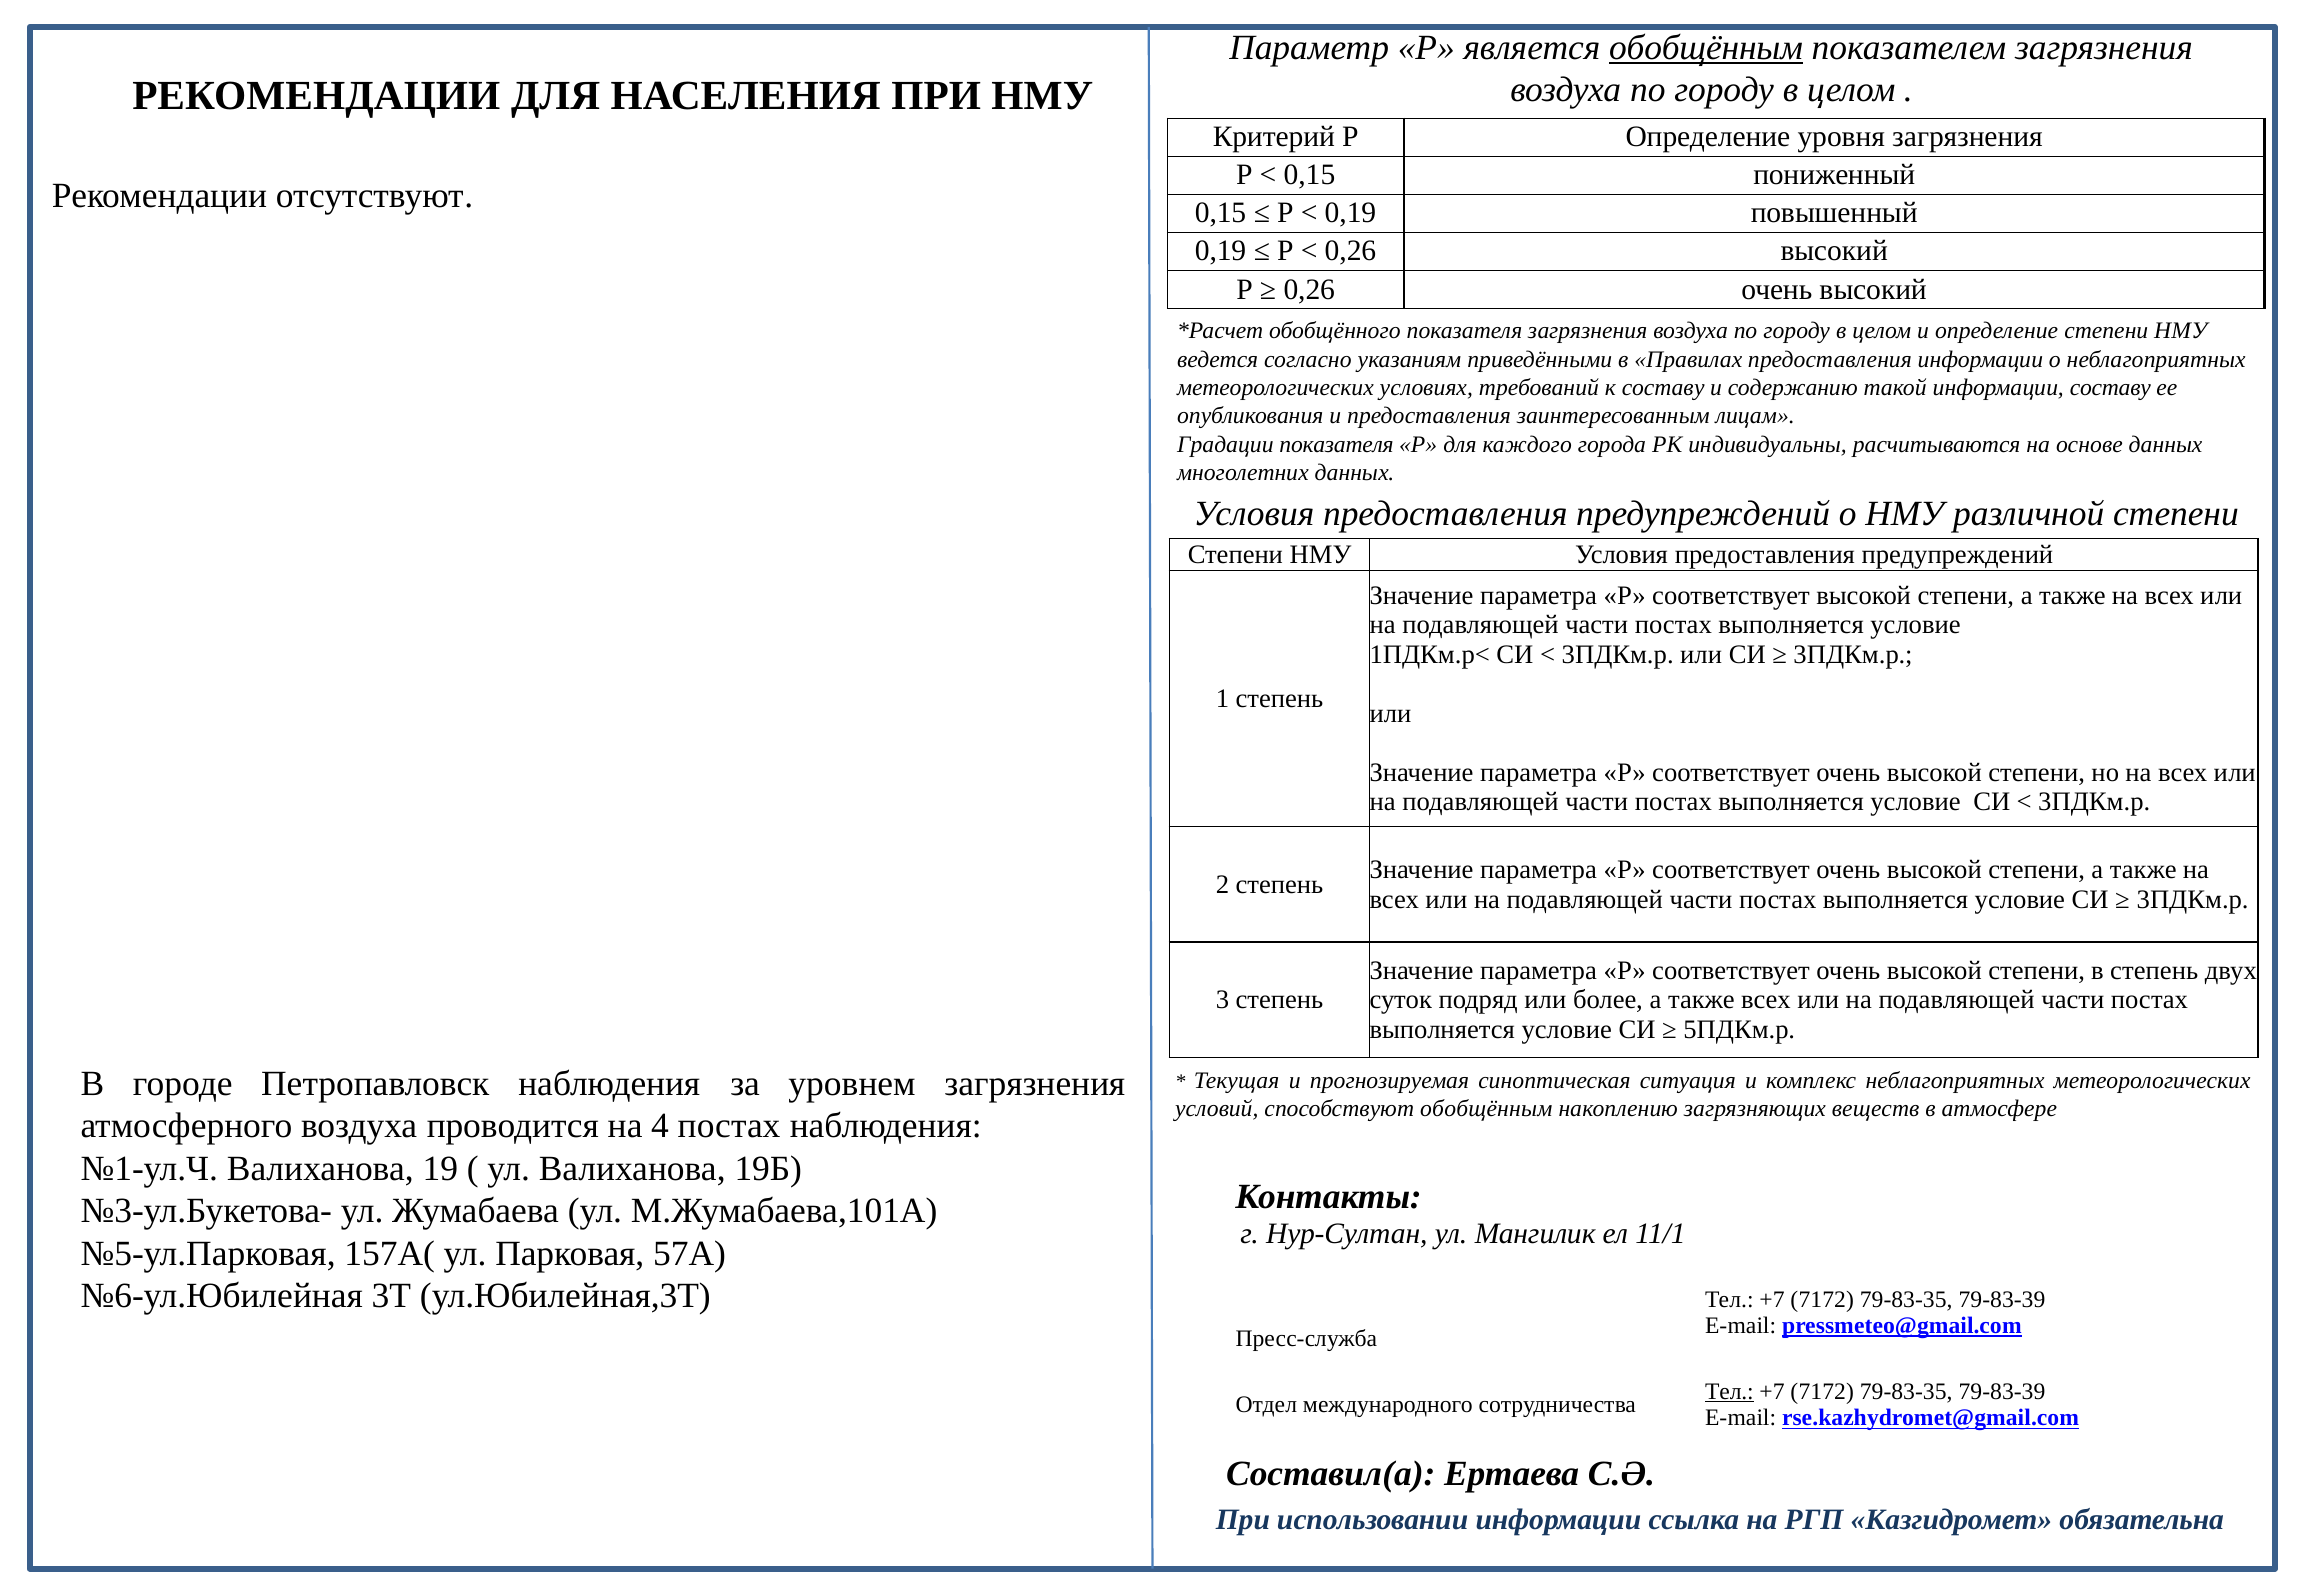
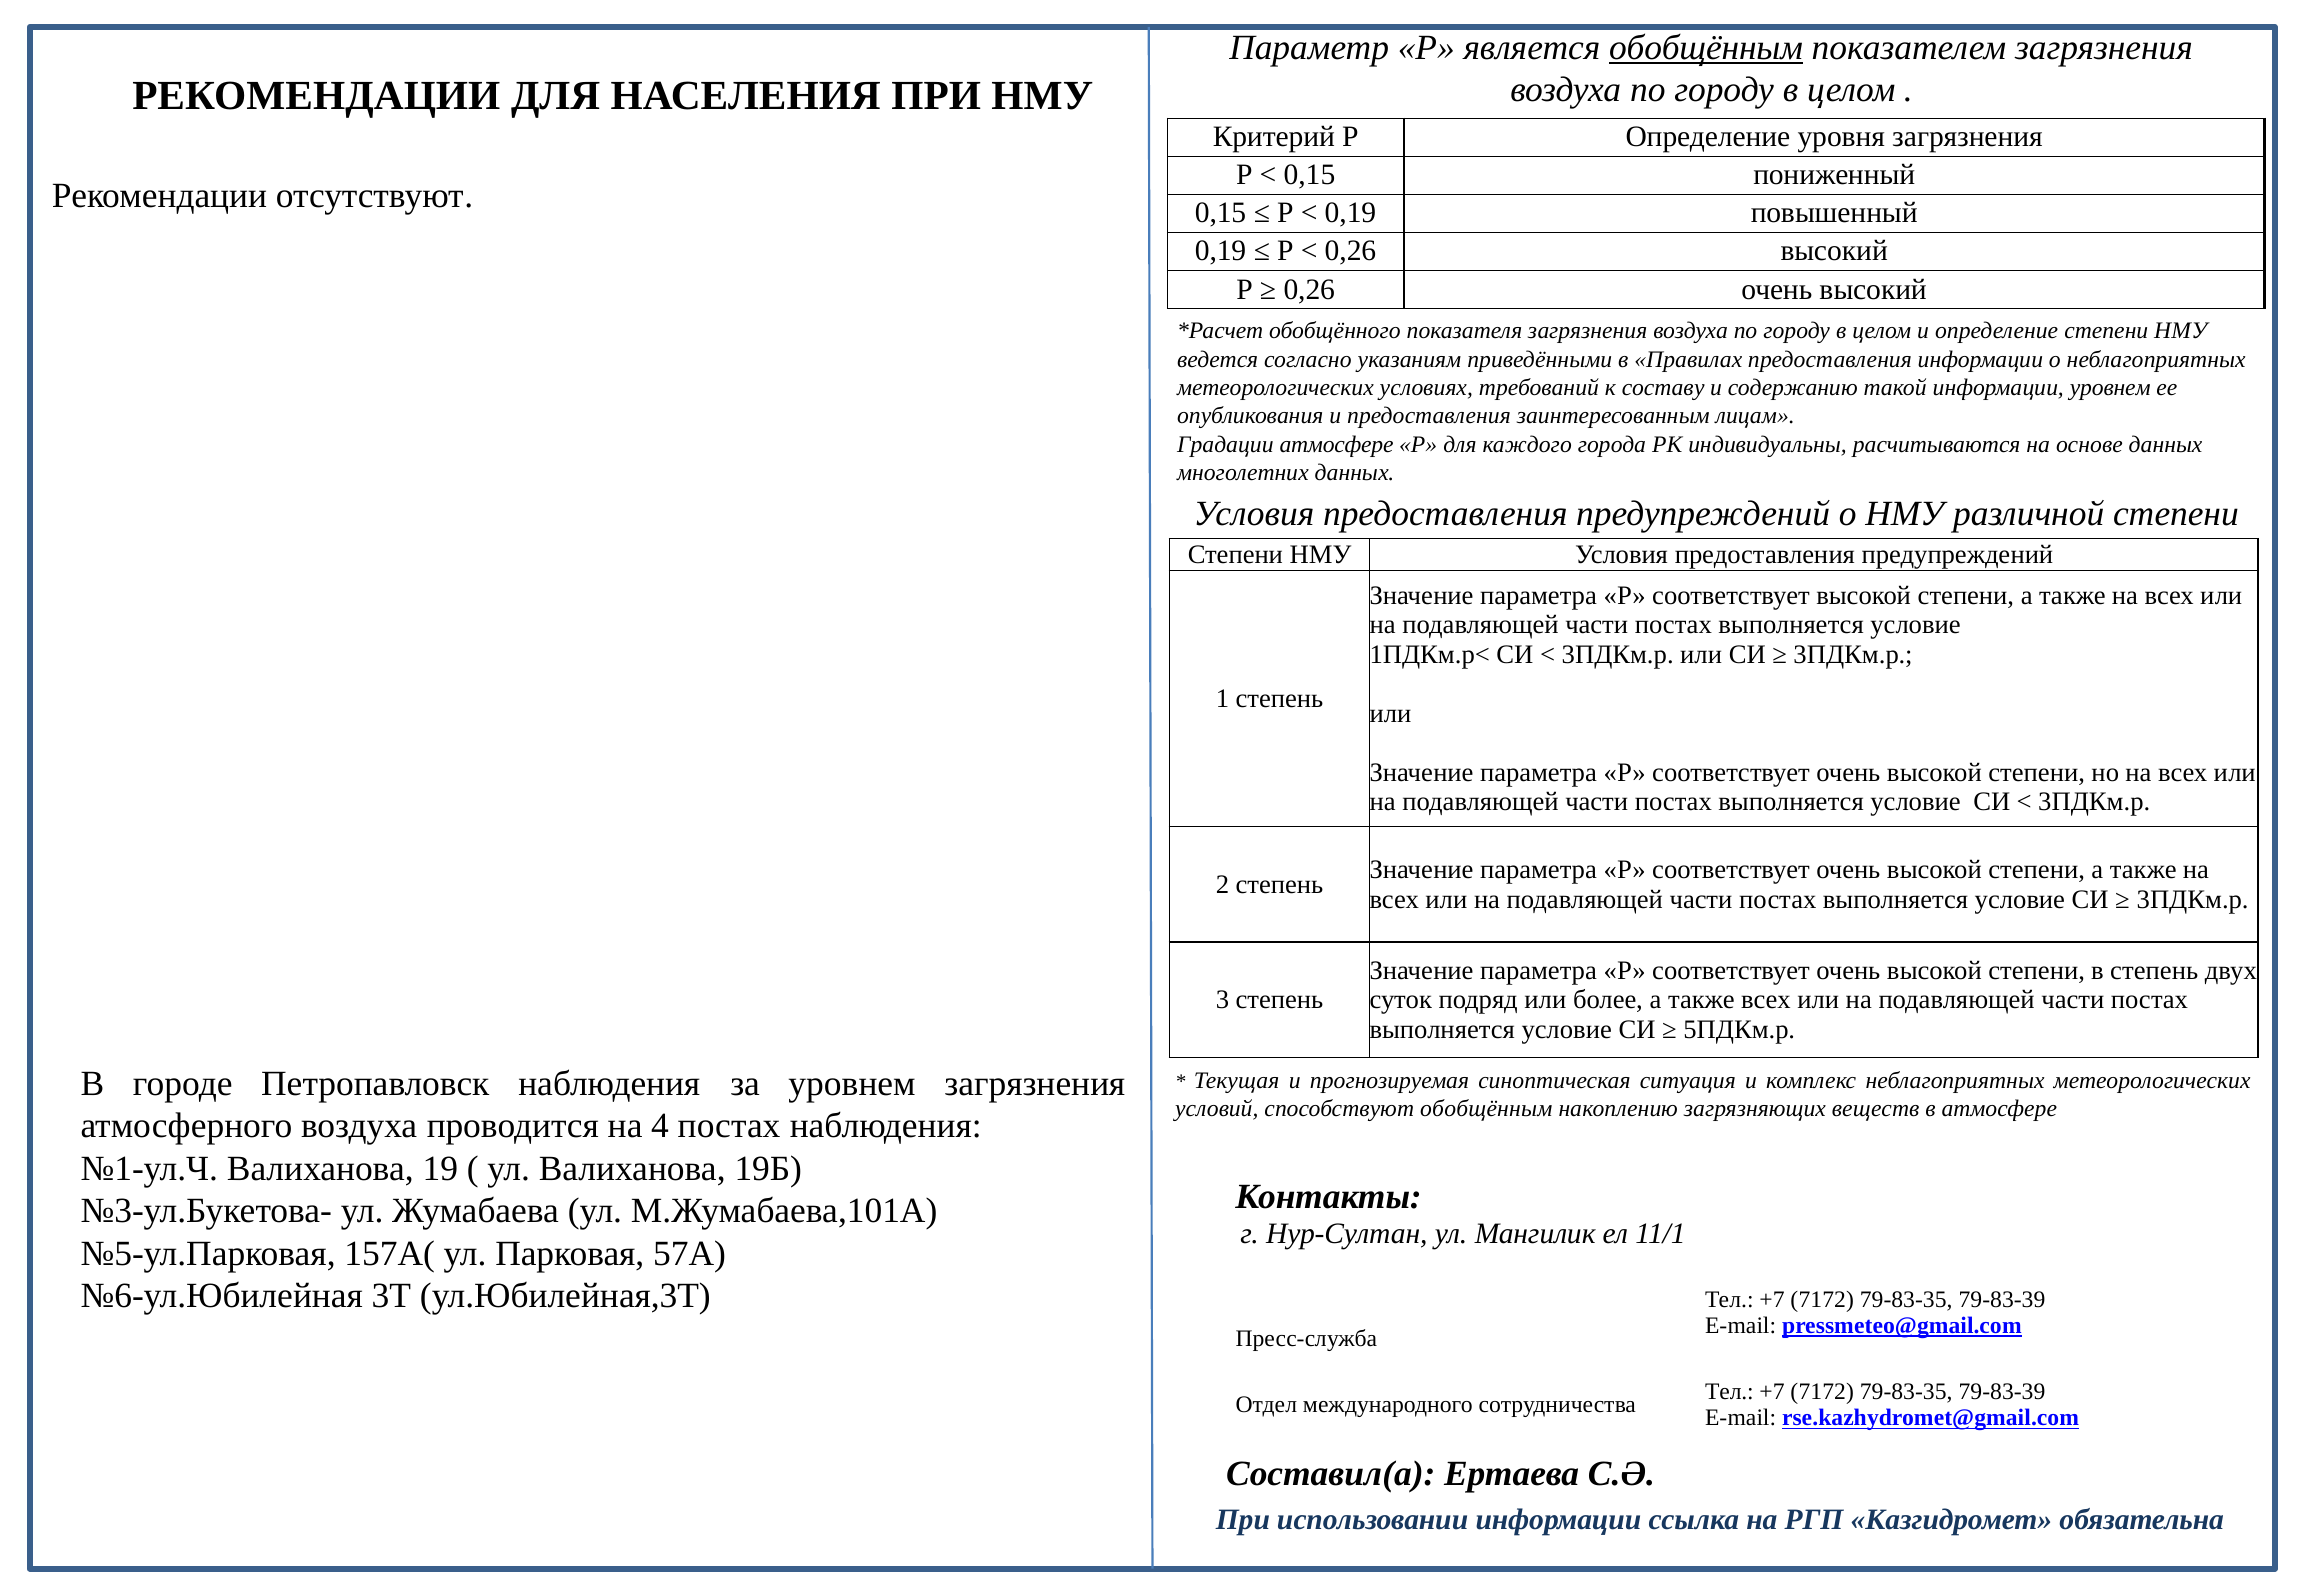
информации составу: составу -> уровнем (2110, 388)
Градации показателя: показателя -> атмосфере (1337, 444)
Тел underline: present -> none (1729, 1391)
